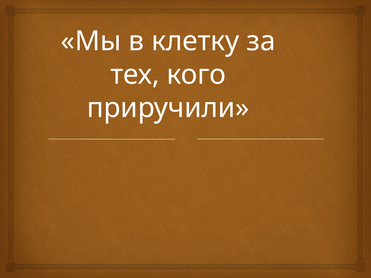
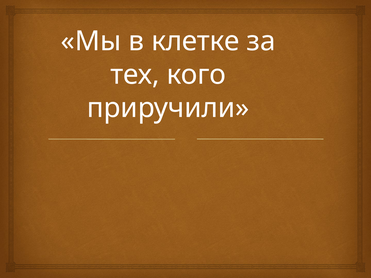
клетку: клетку -> клетке (195, 41)
